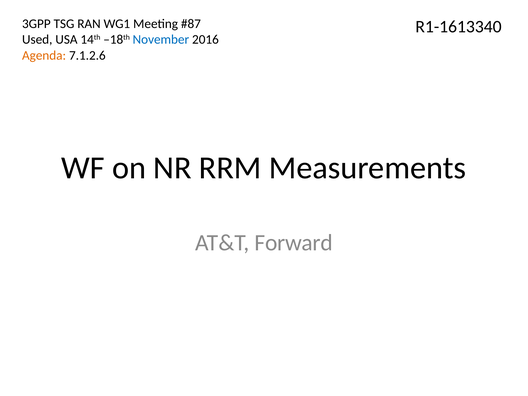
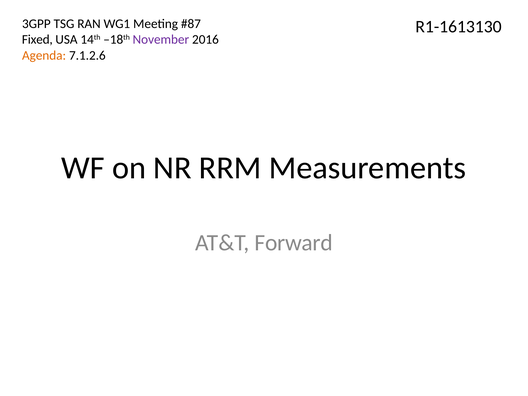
R1-1613340: R1-1613340 -> R1-1613130 (459, 27)
Used: Used -> Fixed (37, 39)
November colour: blue -> purple (161, 39)
